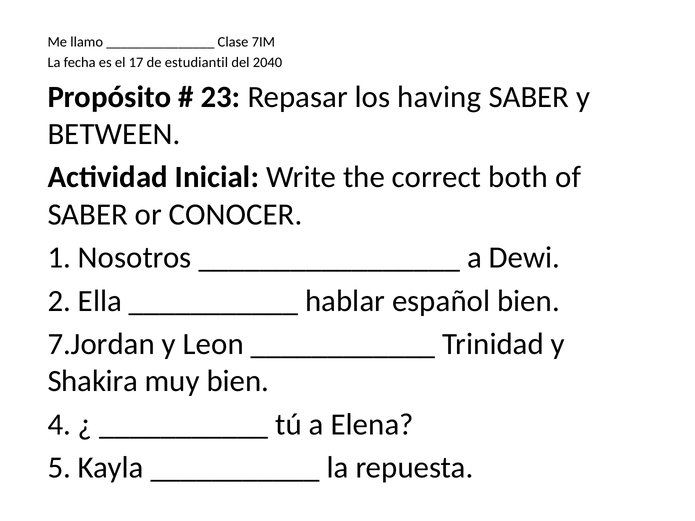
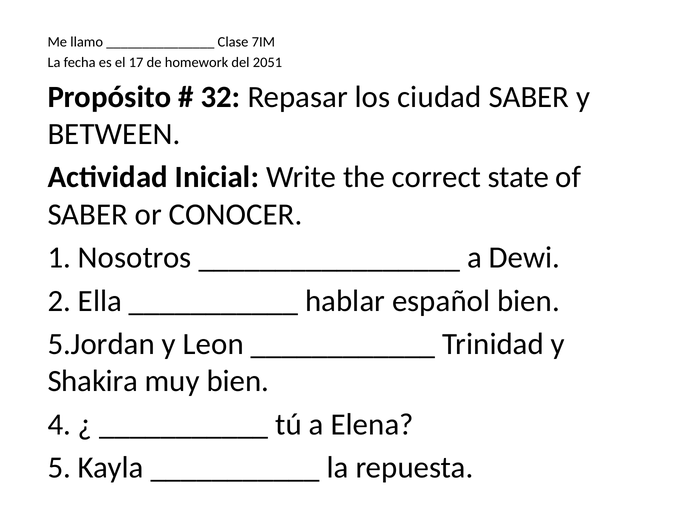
estudiantil: estudiantil -> homework (197, 62)
2040: 2040 -> 2051 (267, 62)
23: 23 -> 32 (220, 97)
having: having -> ciudad (439, 97)
both: both -> state (518, 177)
7.Jordan: 7.Jordan -> 5.Jordan (101, 344)
